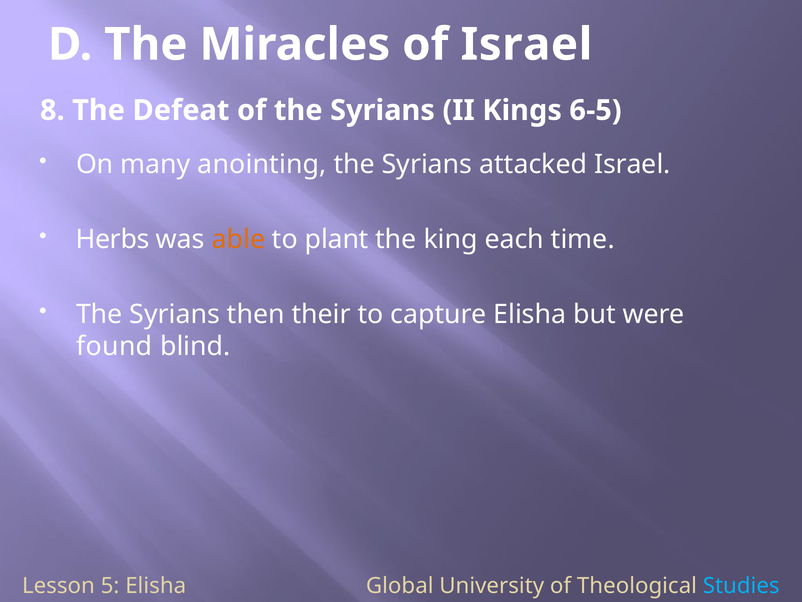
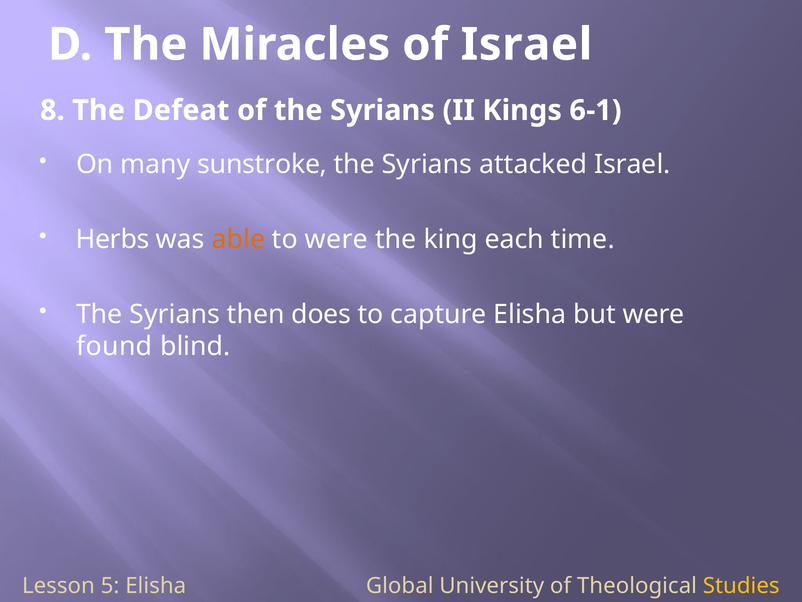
6-5: 6-5 -> 6-1 (595, 110)
anointing: anointing -> sunstroke (262, 164)
to plant: plant -> were (336, 239)
their: their -> does (321, 314)
Studies colour: light blue -> yellow (741, 585)
